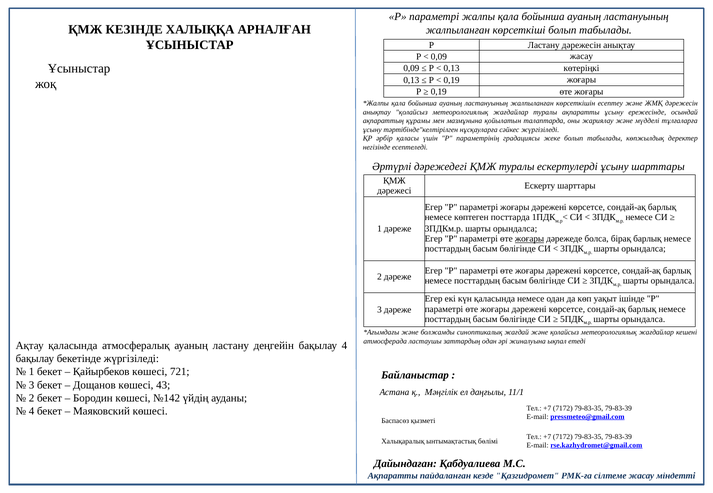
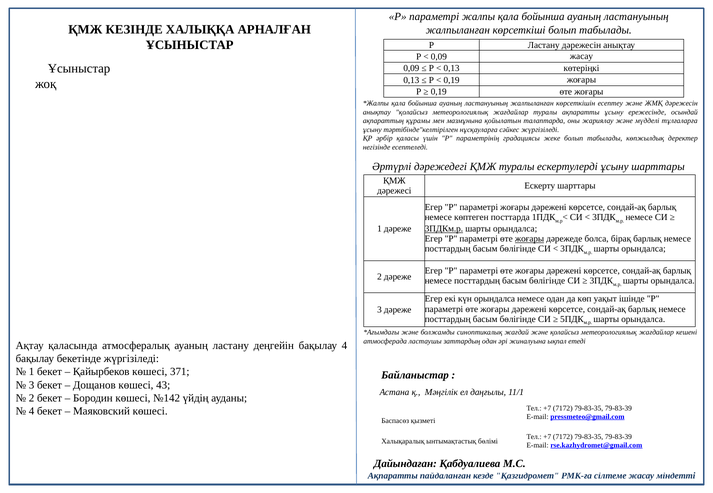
3ПДКм.р underline: none -> present (444, 229)
күн қаласында: қаласында -> орындалса (495, 299)
721: 721 -> 371 (180, 372)
